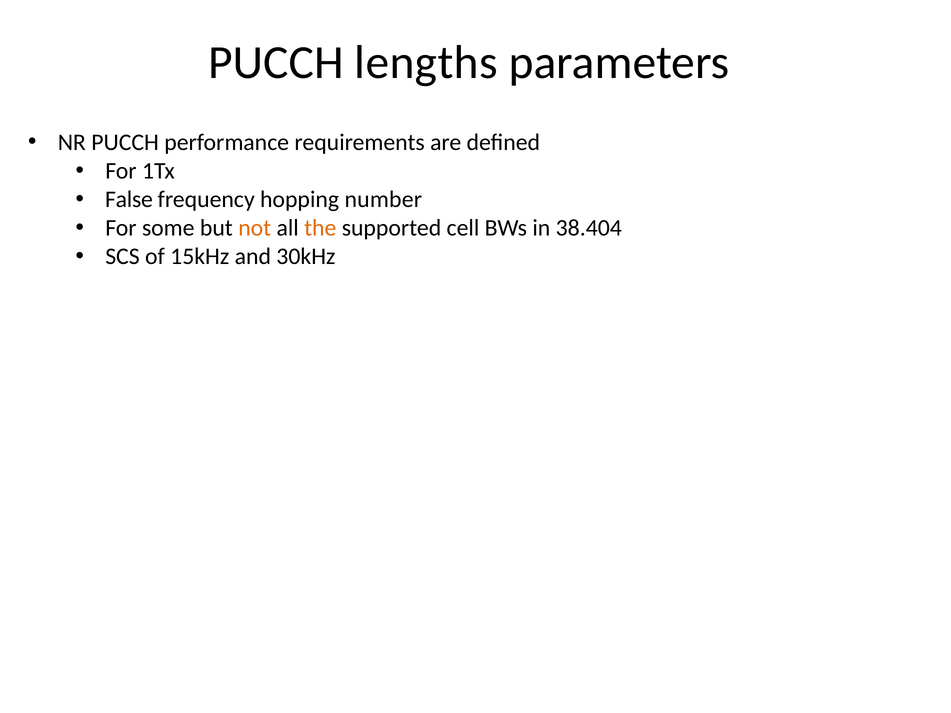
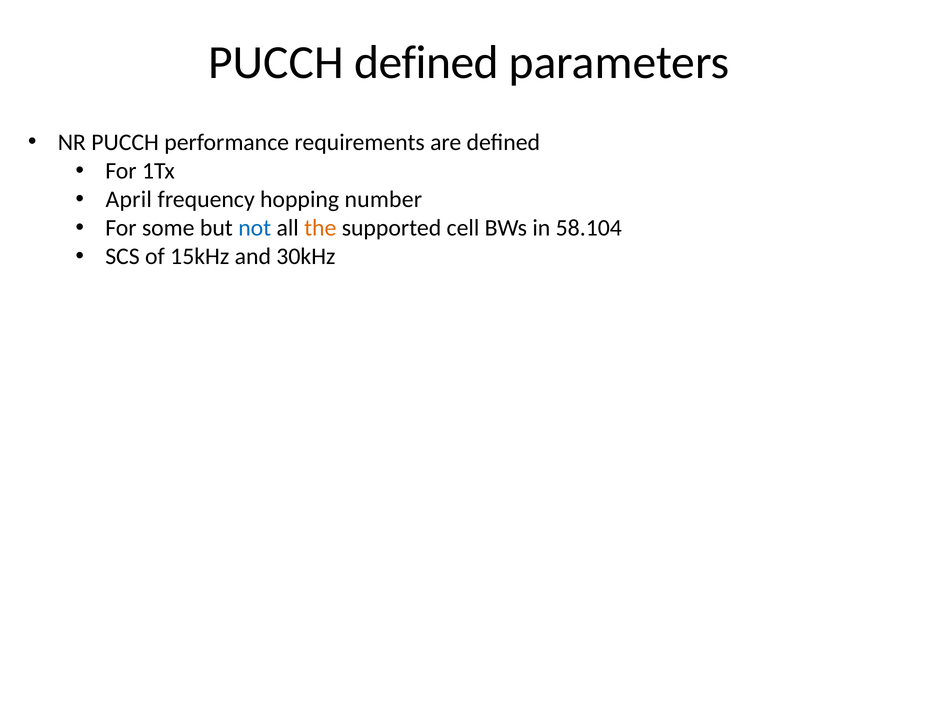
PUCCH lengths: lengths -> defined (426, 63)
False: False -> April (129, 200)
not colour: orange -> blue (255, 228)
38.404: 38.404 -> 58.104 (589, 228)
